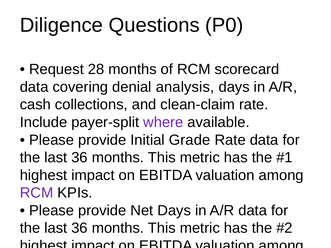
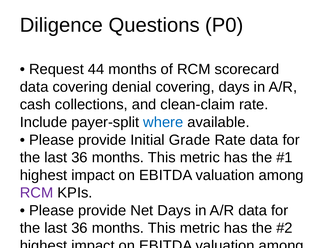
28: 28 -> 44 (96, 69)
denial analysis: analysis -> covering (185, 87)
where colour: purple -> blue (163, 122)
